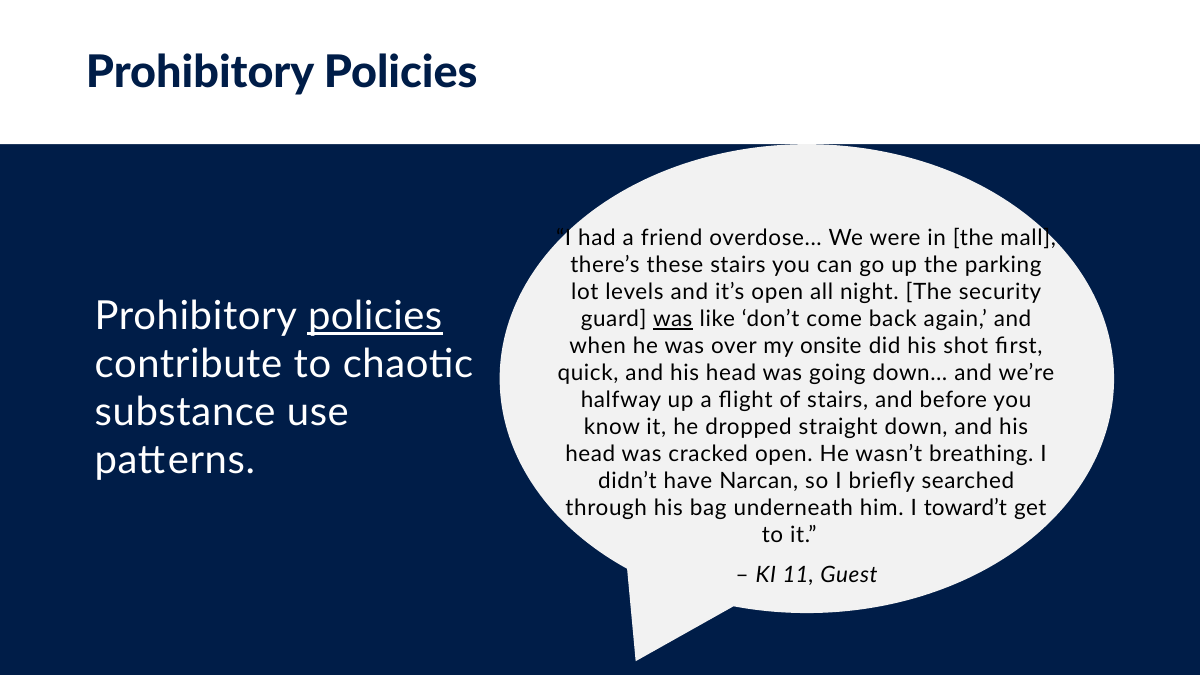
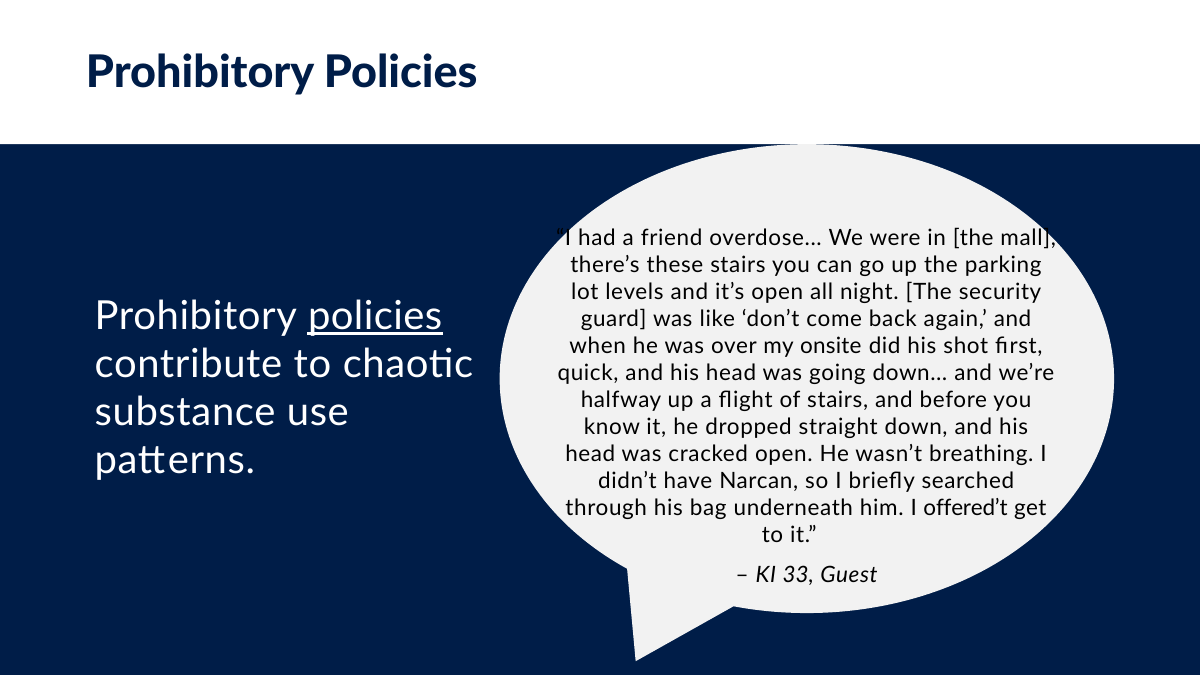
was underline: present -> none (673, 319)
toward’t: toward’t -> offered’t (966, 508)
11: 11 -> 33 (798, 575)
